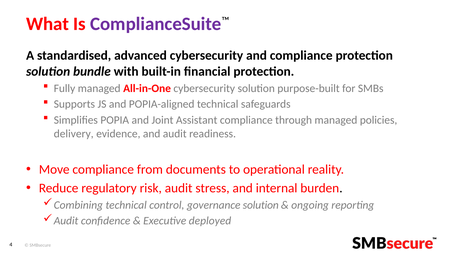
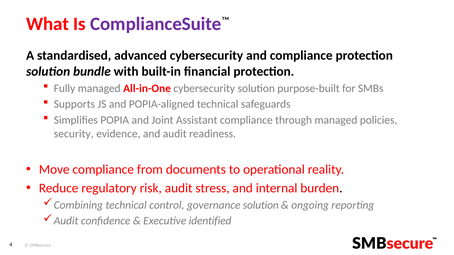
delivery: delivery -> security (74, 134)
deployed: deployed -> identified (210, 221)
